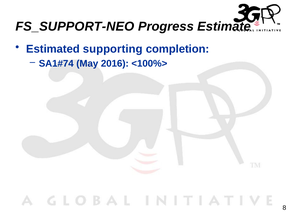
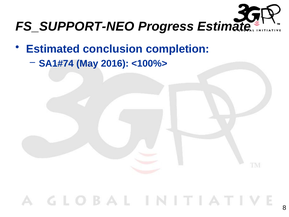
supporting: supporting -> conclusion (113, 49)
